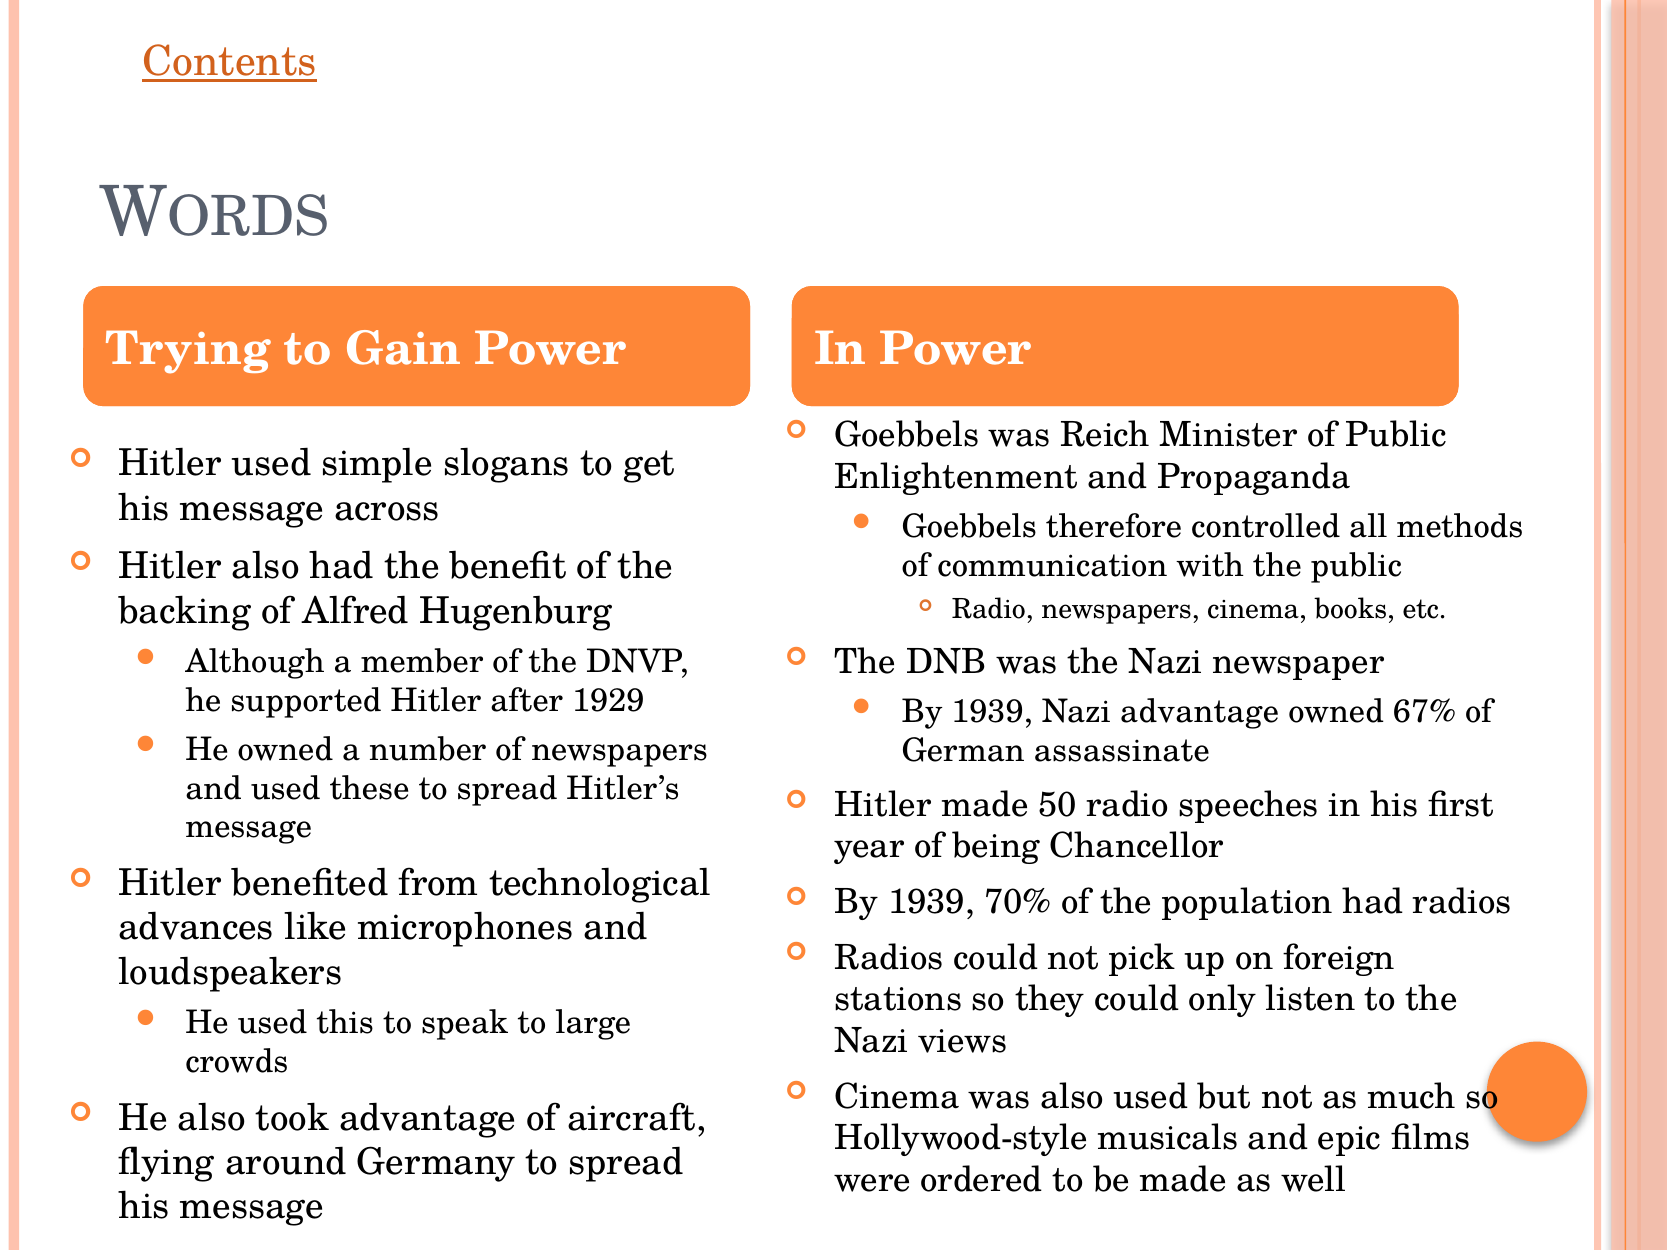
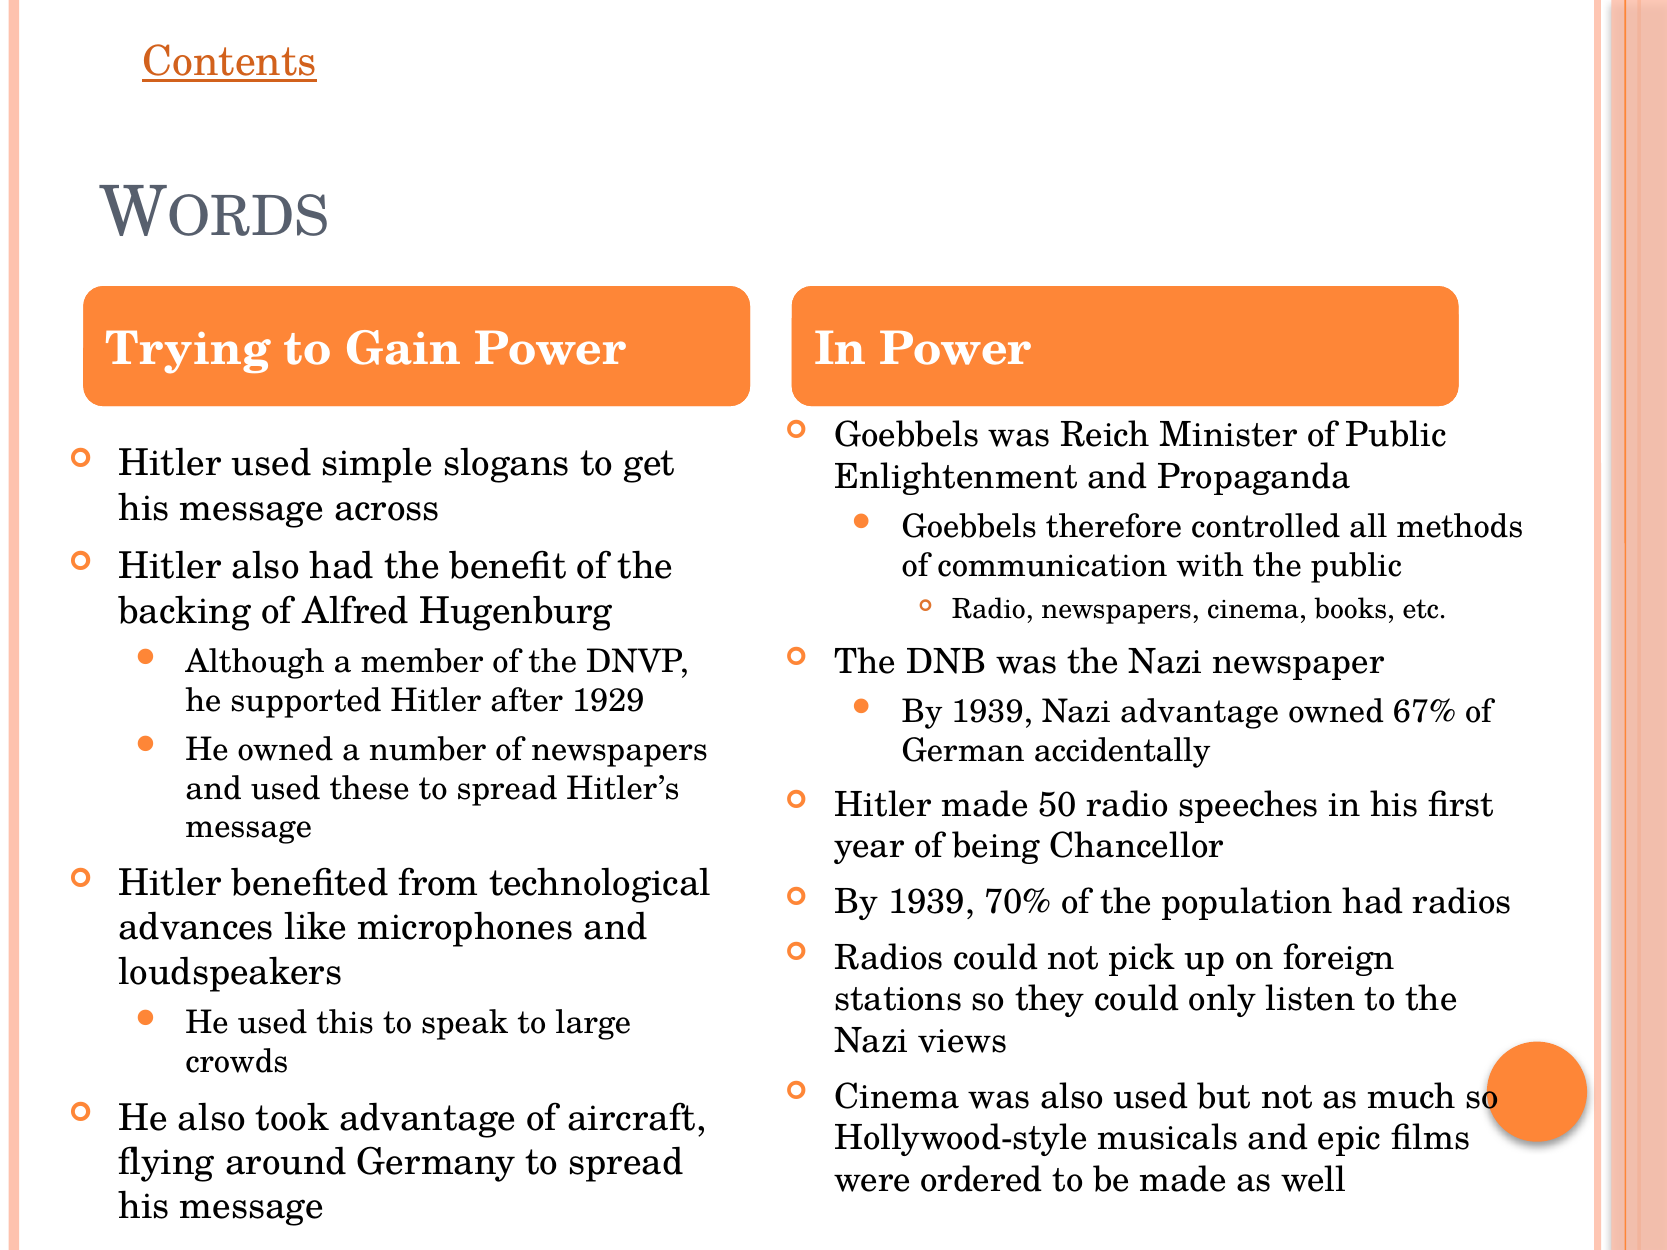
assassinate: assassinate -> accidentally (1122, 751)
